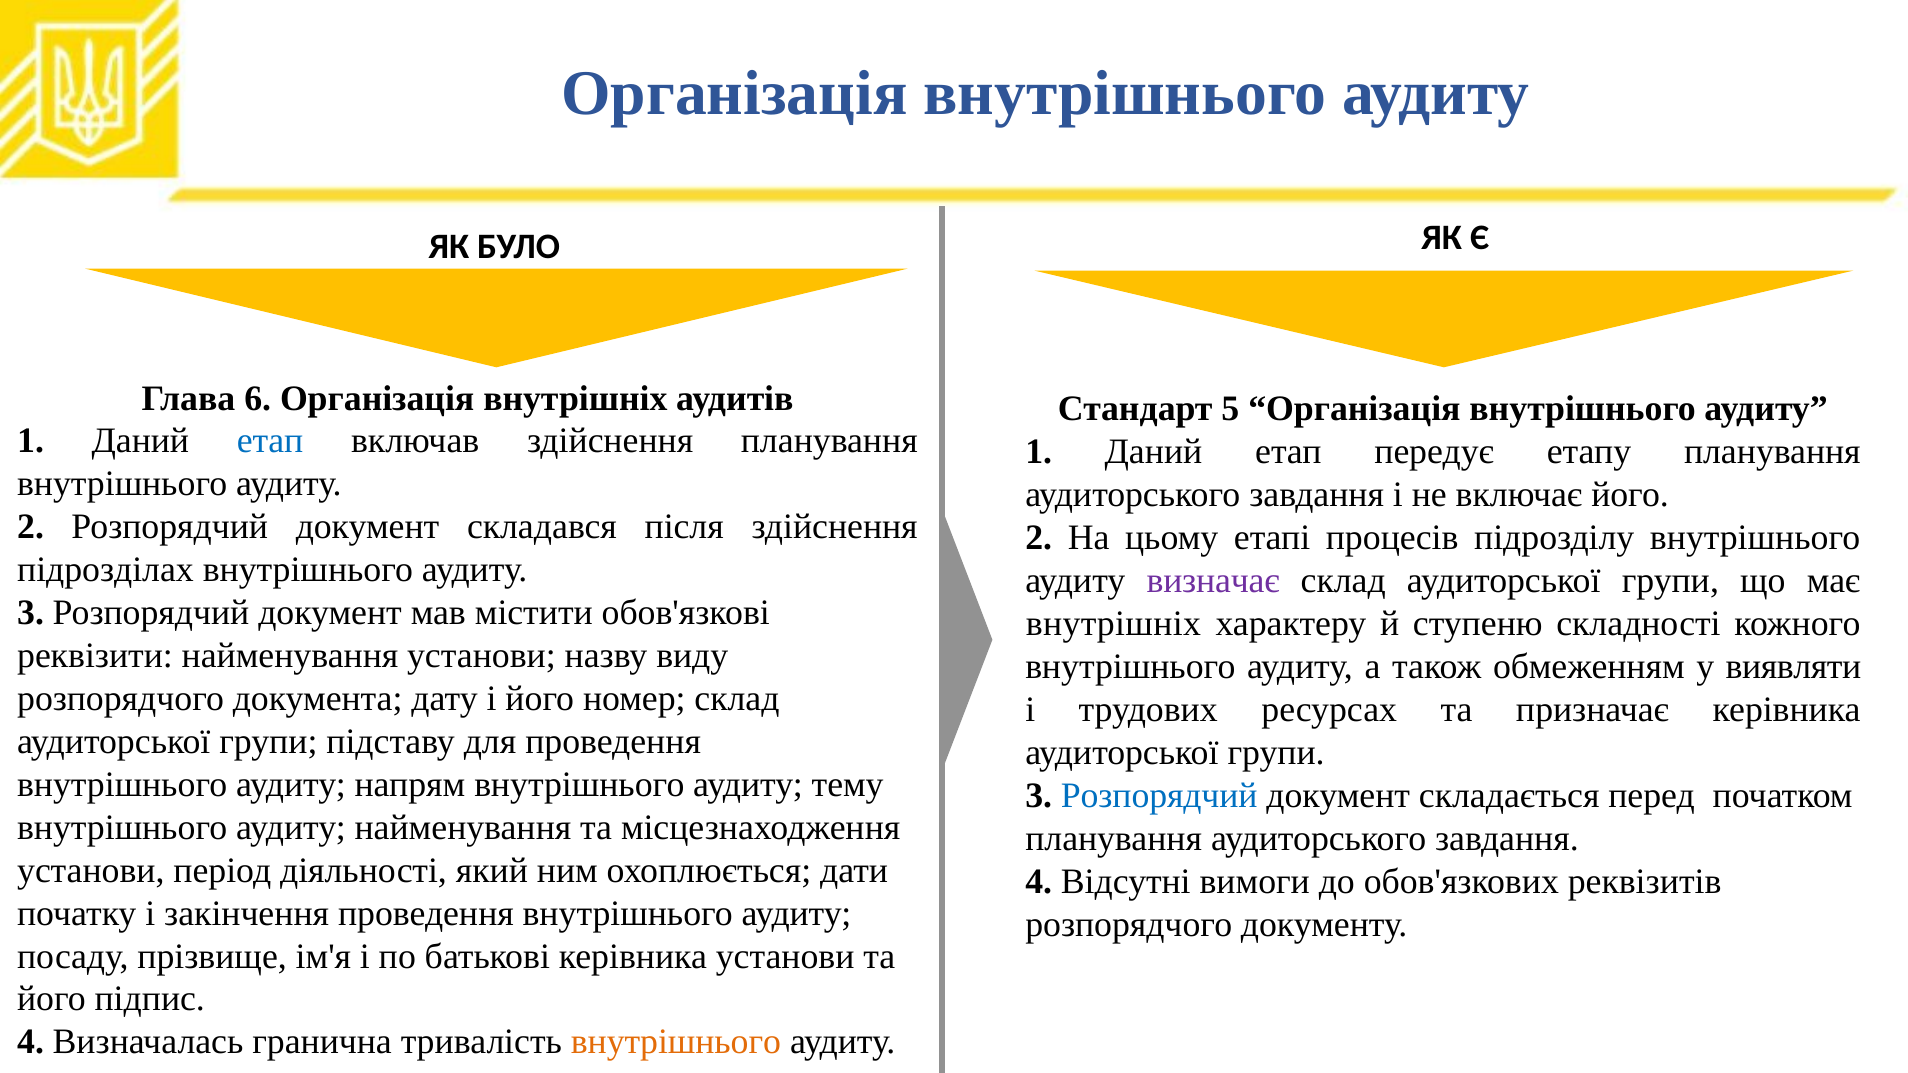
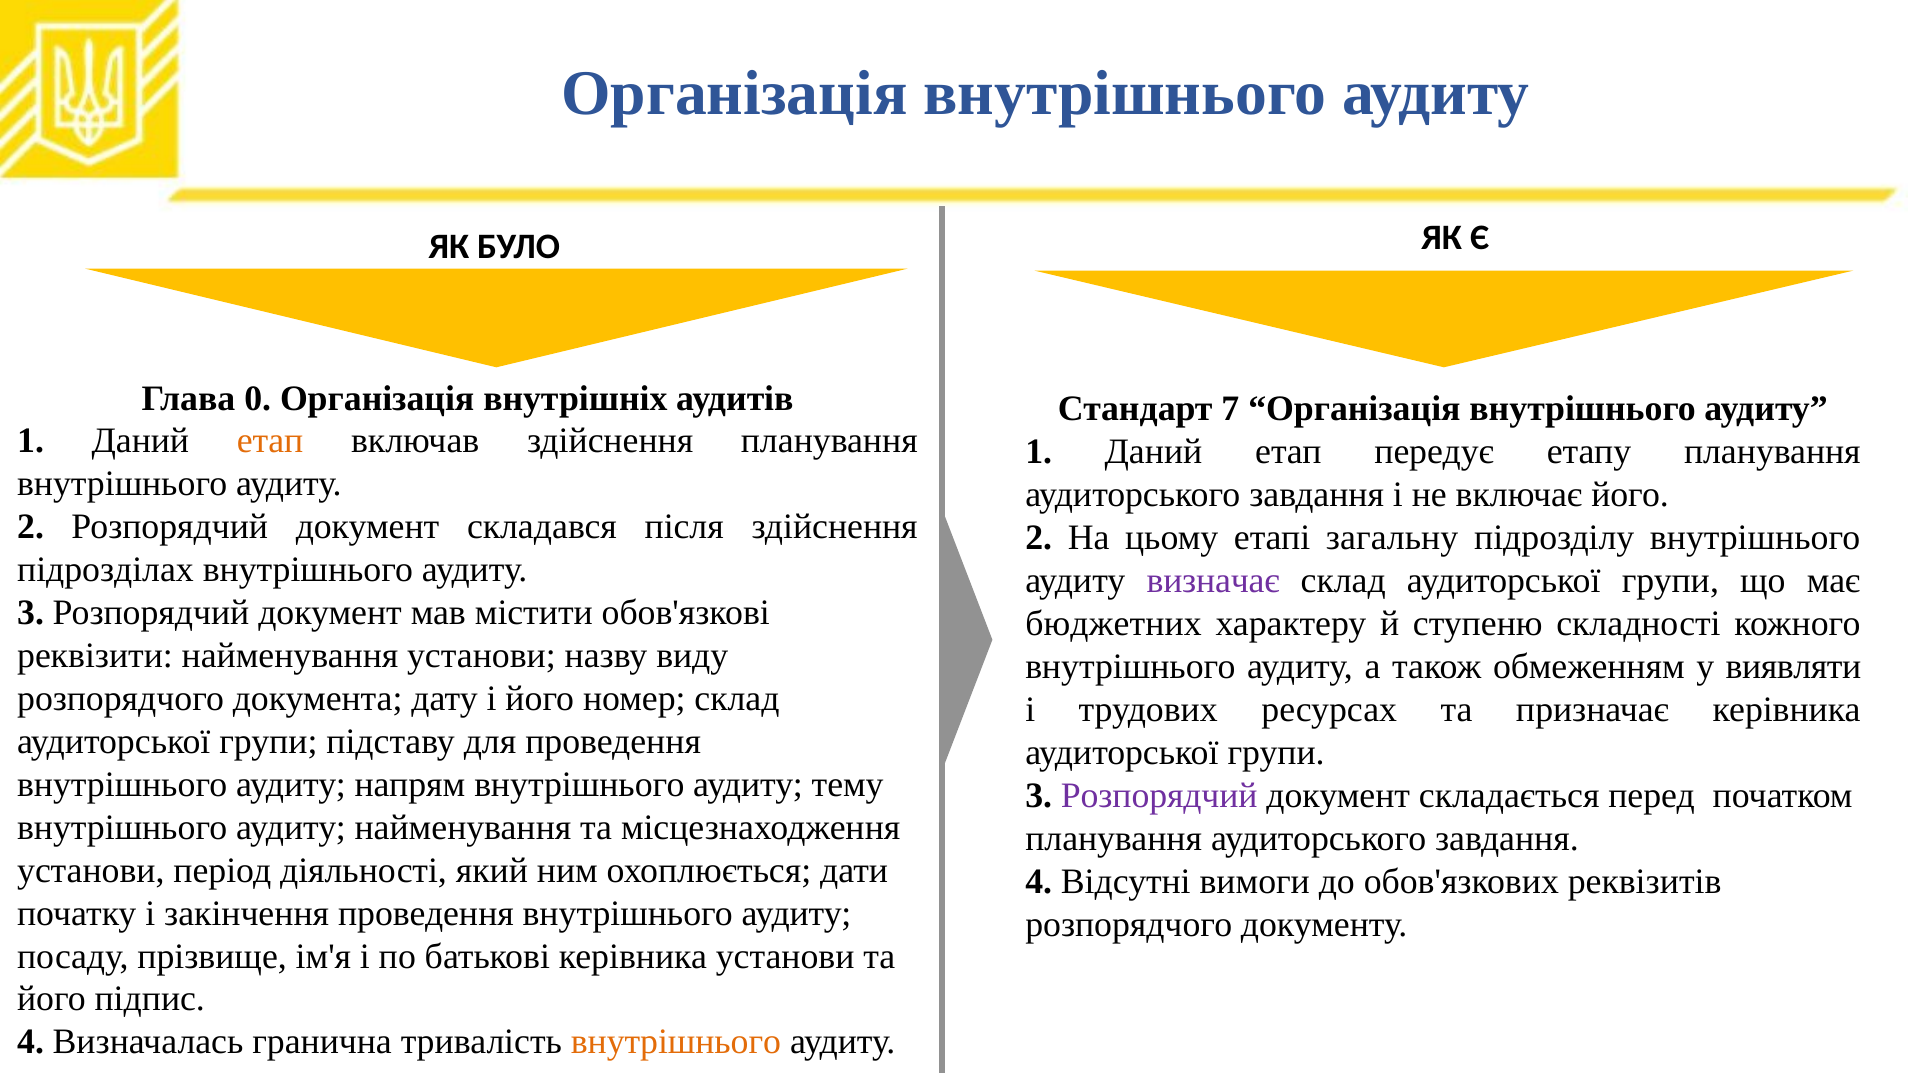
6: 6 -> 0 (258, 398)
5: 5 -> 7 (1230, 409)
етап colour: blue -> orange (270, 441)
процесів: процесів -> загальну (1392, 538)
внутрішніх: внутрішніх -> бюджетних (1114, 624)
Розпорядчий colour: blue -> purple (1159, 796)
